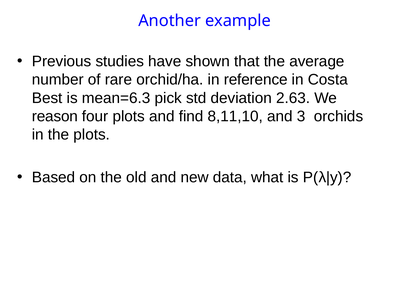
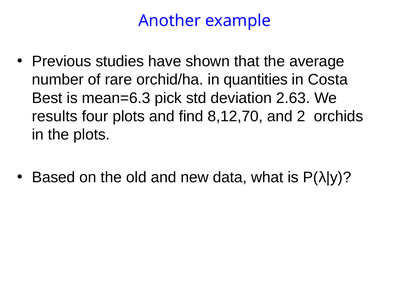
reference: reference -> quantities (256, 80)
reason: reason -> results (55, 117)
8,11,10: 8,11,10 -> 8,12,70 (235, 117)
3: 3 -> 2 (301, 117)
